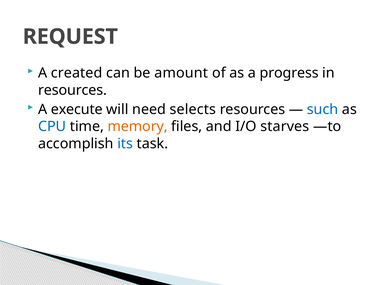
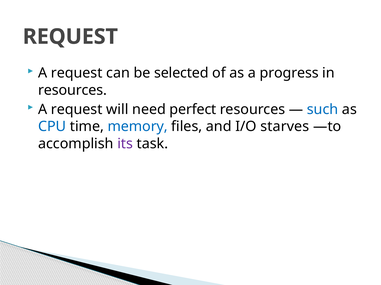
created: created -> request (77, 73)
amount: amount -> selected (181, 73)
execute: execute -> request (77, 110)
selects: selects -> perfect (193, 110)
memory colour: orange -> blue (138, 127)
its colour: blue -> purple (125, 144)
